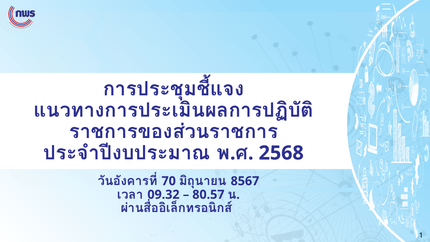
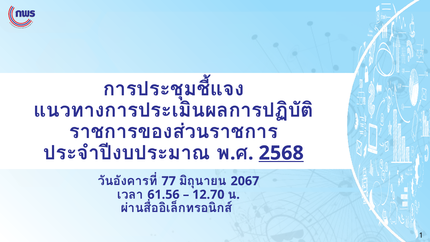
2568 underline: none -> present (281, 153)
70: 70 -> 77 (169, 181)
8567: 8567 -> 2067 (245, 181)
09.32: 09.32 -> 61.56 (163, 195)
80.57: 80.57 -> 12.70 (208, 195)
